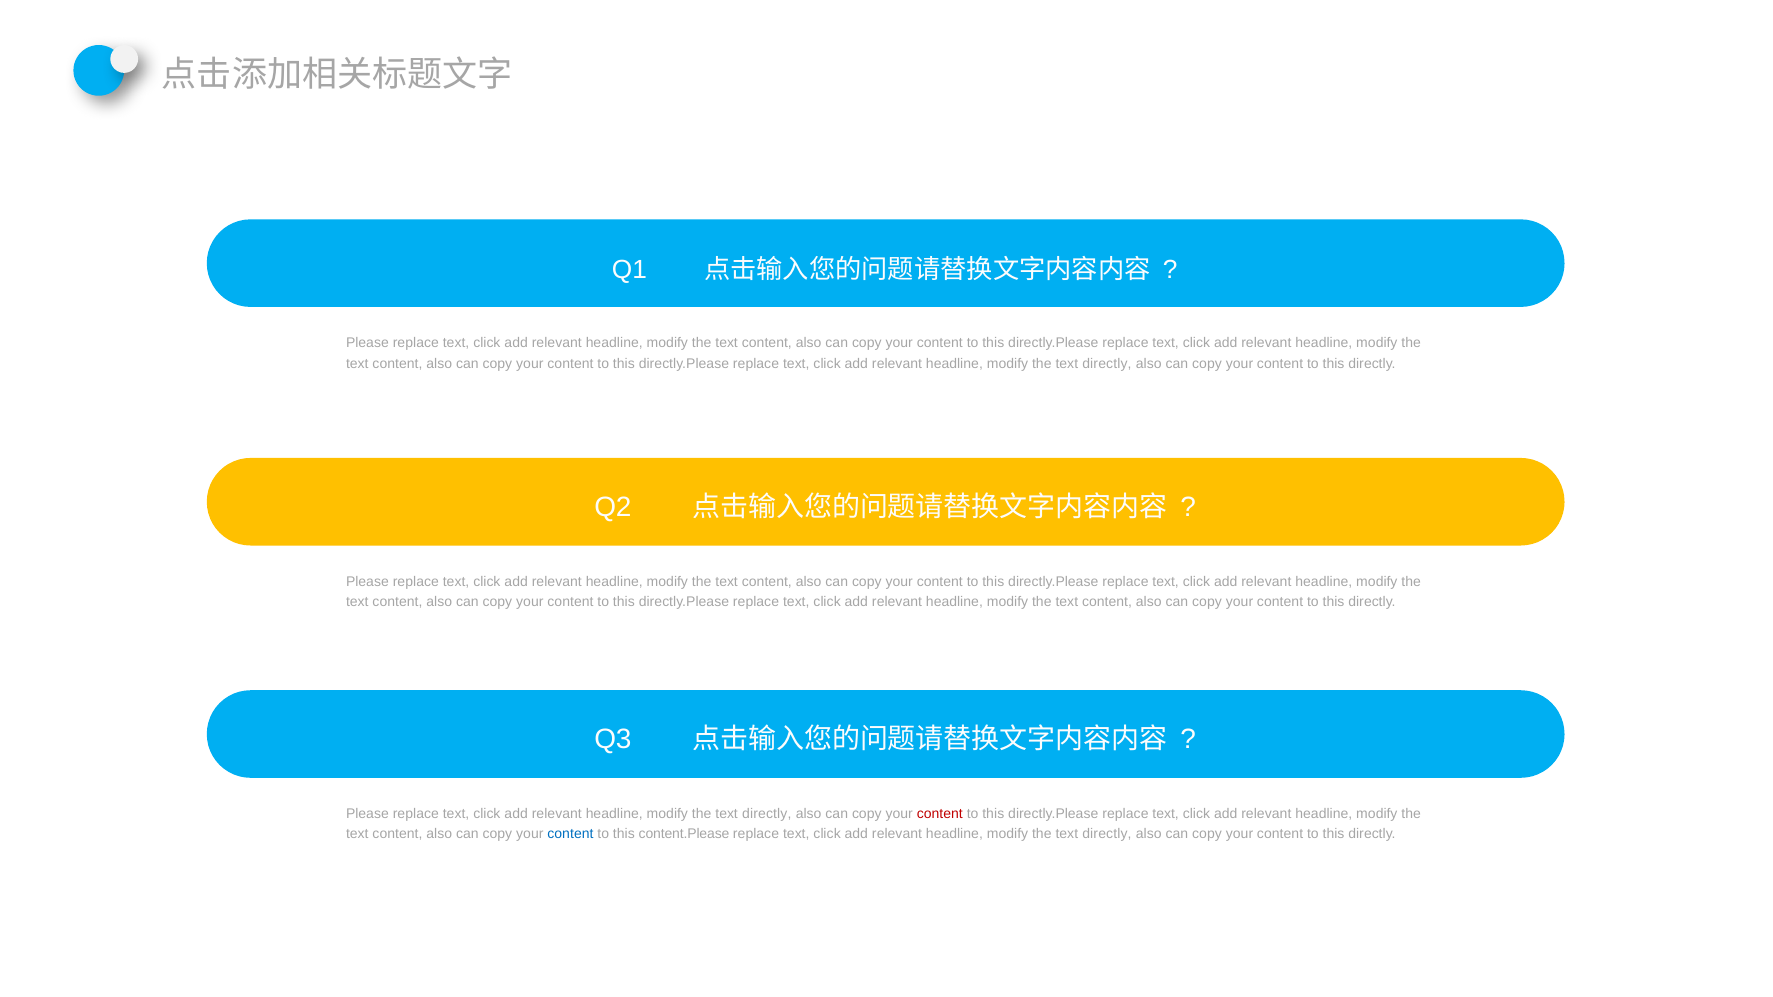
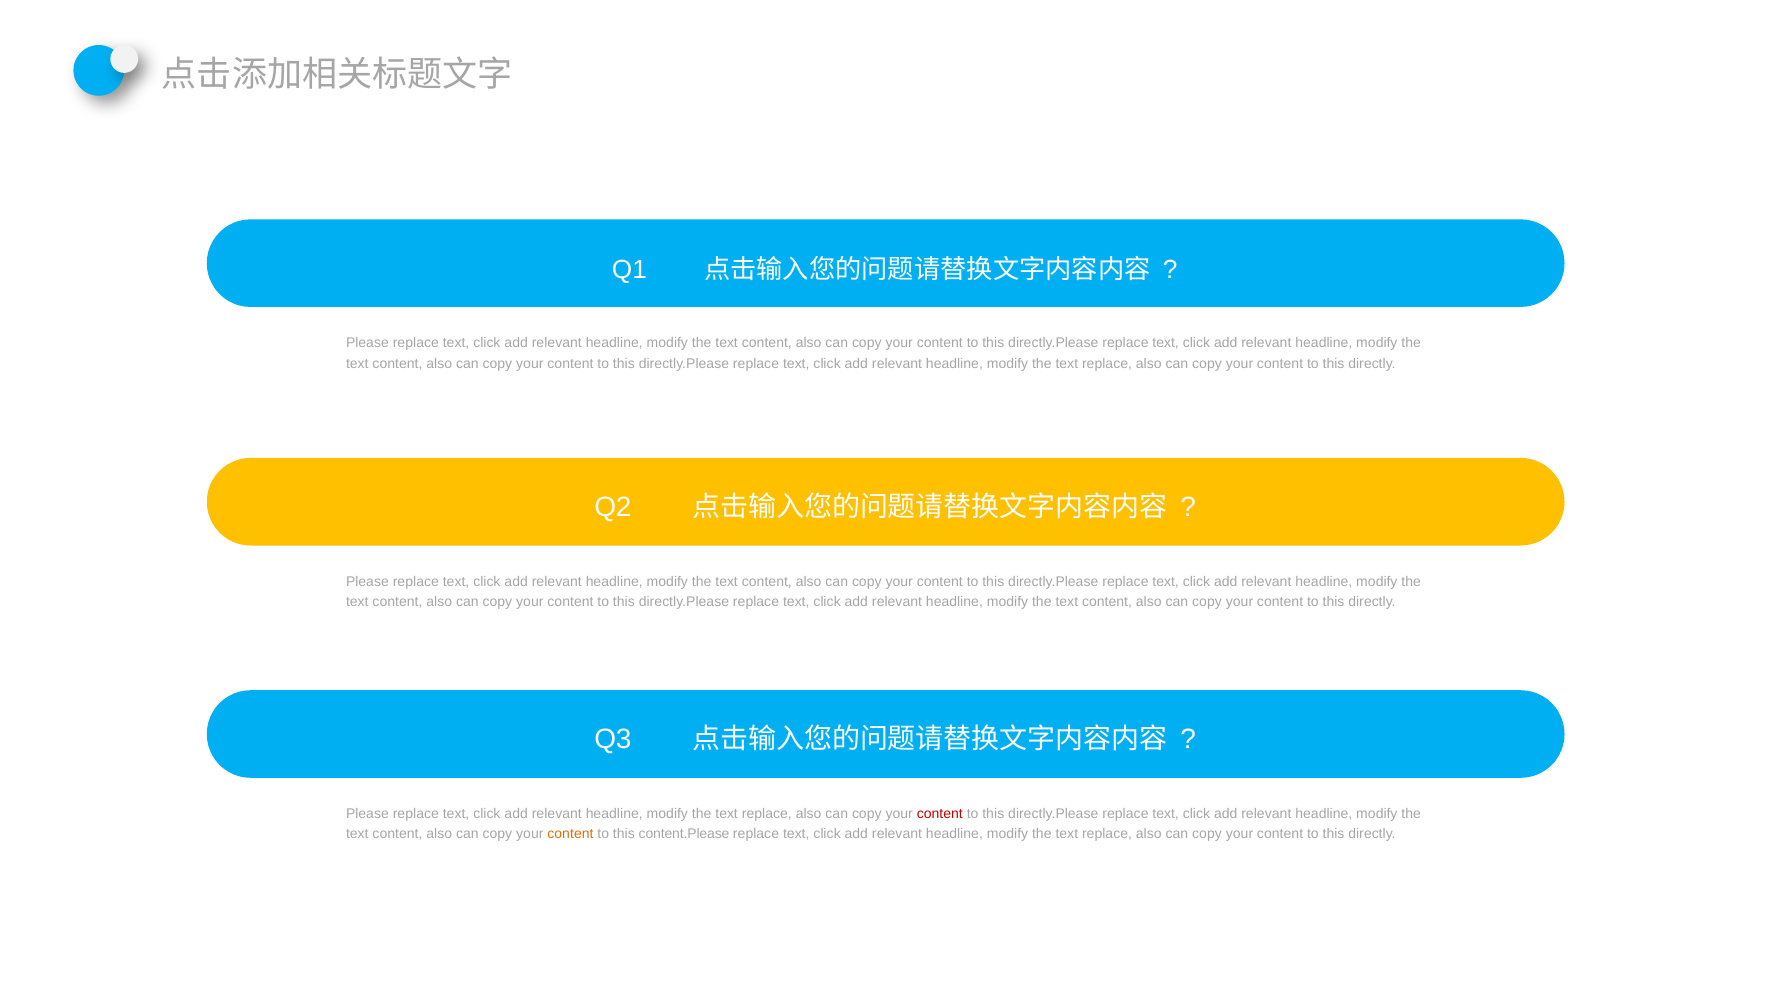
directly: directly -> replace (1107, 364)
directly: directly -> replace (767, 814)
content colour: blue -> orange (570, 835)
directly: directly -> replace (1107, 835)
